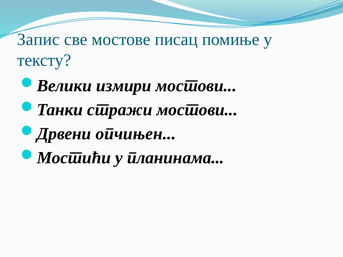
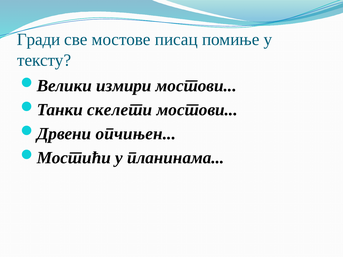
Запис: Запис -> Гради (39, 40)
стражи: стражи -> скелети (120, 110)
